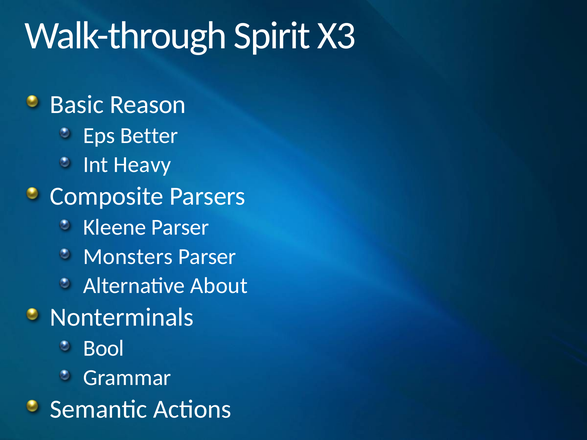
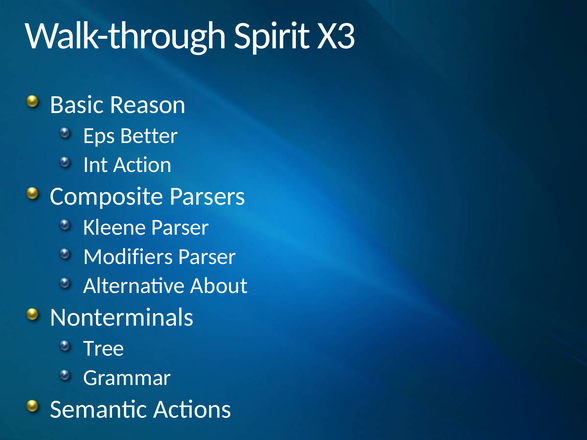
Heavy: Heavy -> Action (142, 165)
Monsters: Monsters -> Modifiers (128, 257)
Bool: Bool -> Tree (104, 349)
